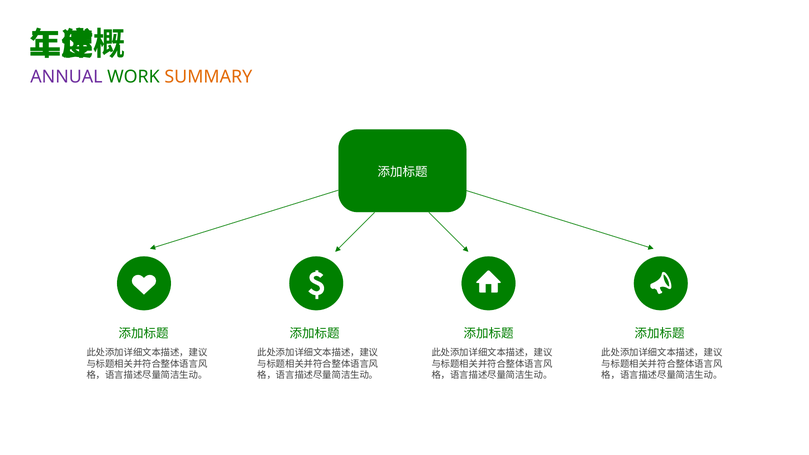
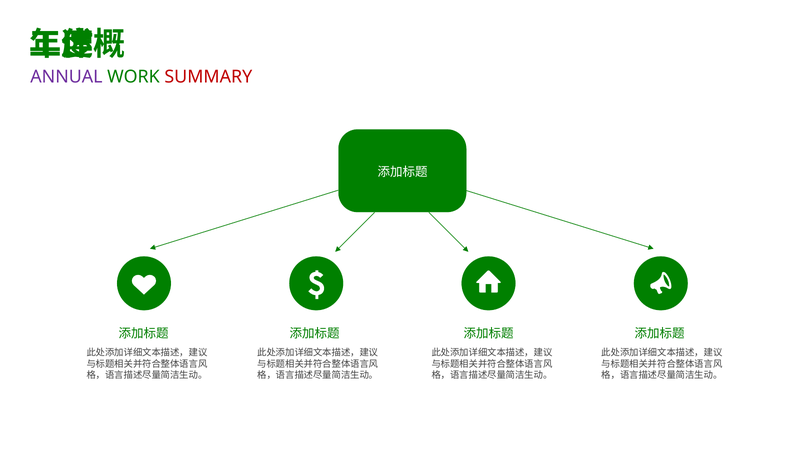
SUMMARY colour: orange -> red (208, 77)
